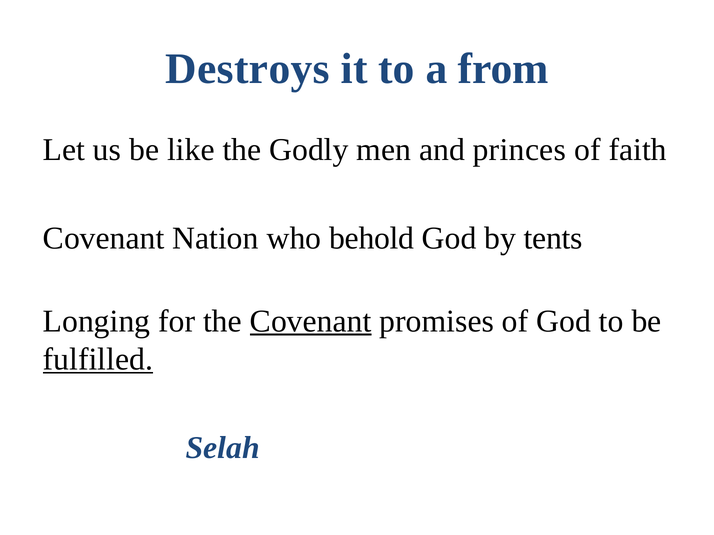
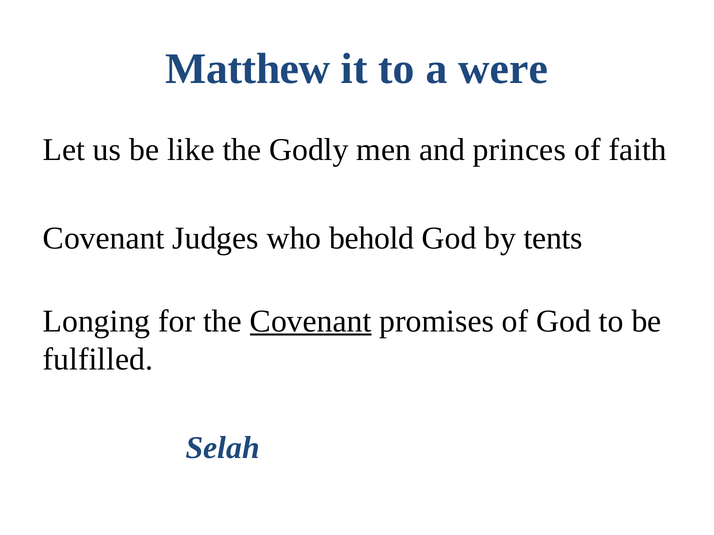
Destroys: Destroys -> Matthew (248, 69)
from: from -> were (503, 69)
Nation: Nation -> Judges (216, 239)
fulfilled underline: present -> none (98, 359)
